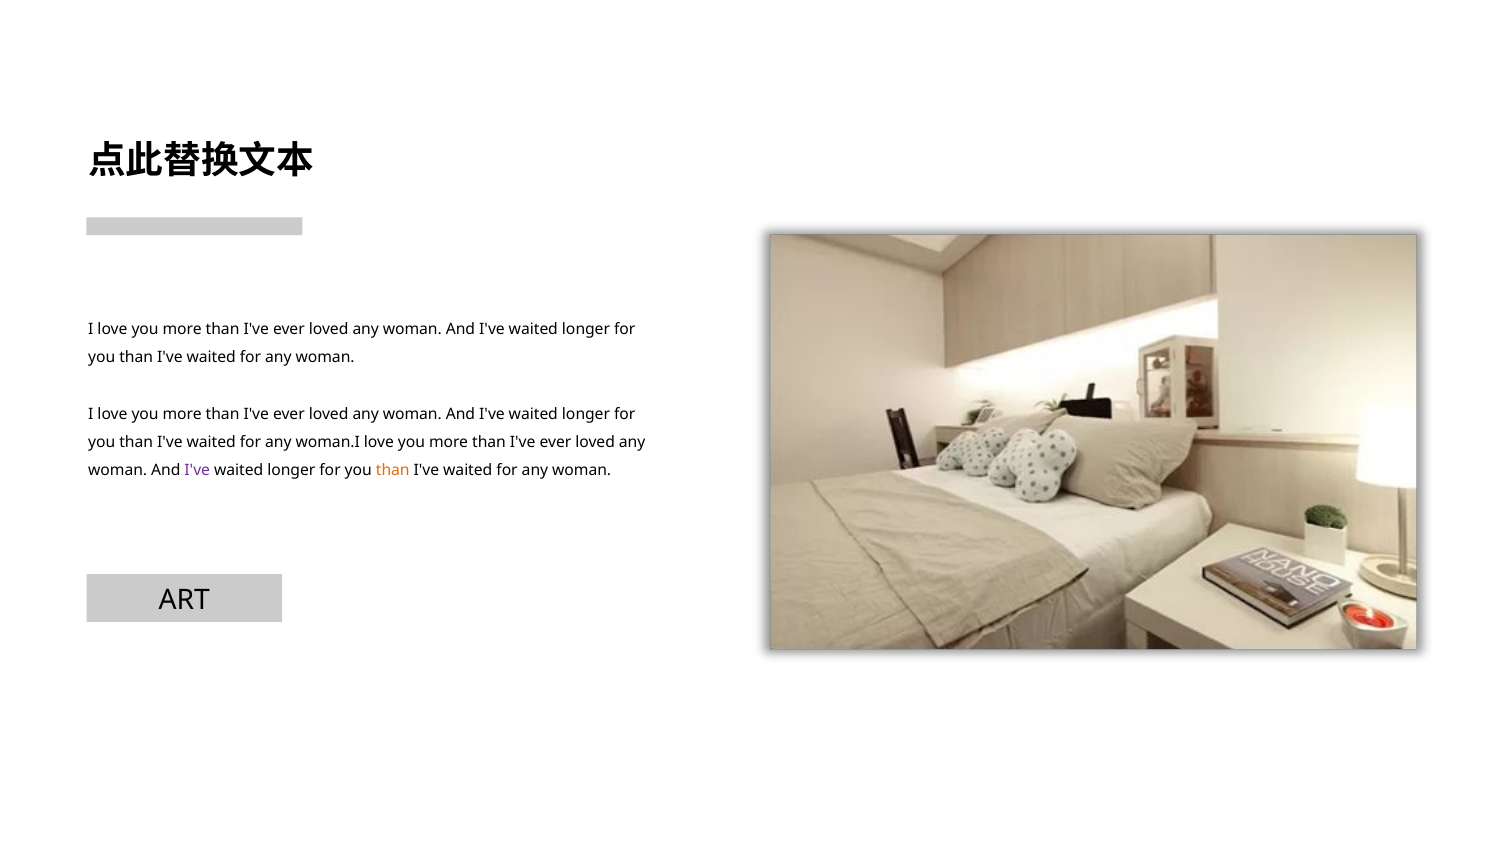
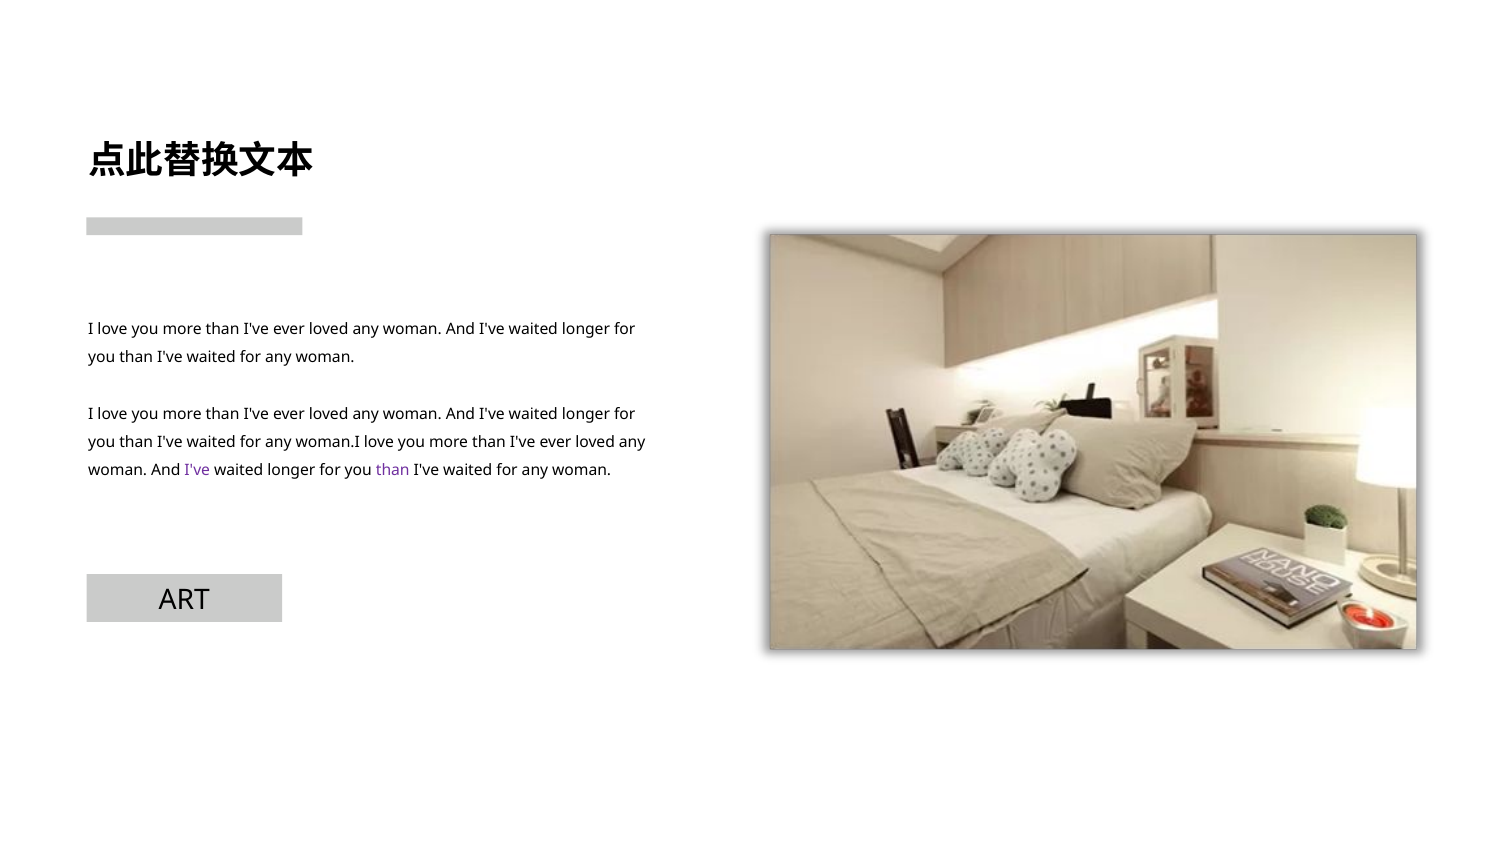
than colour: orange -> purple (393, 471)
